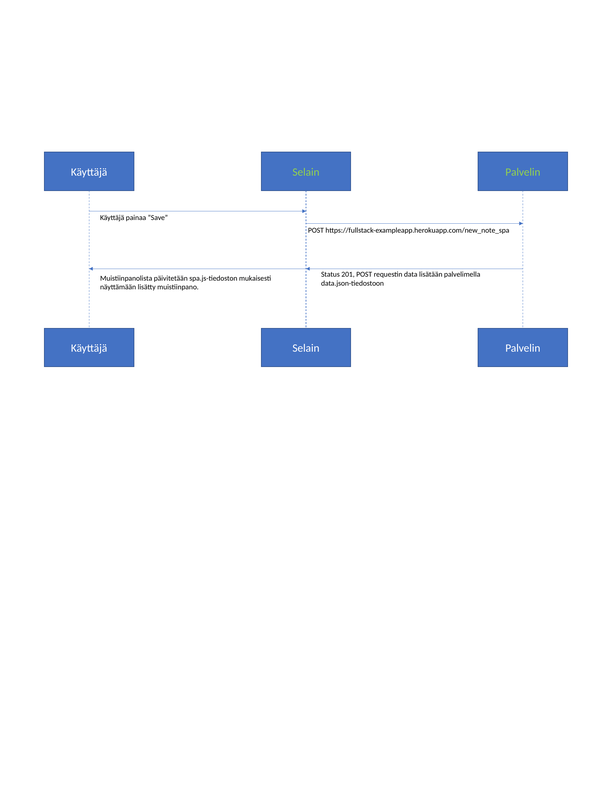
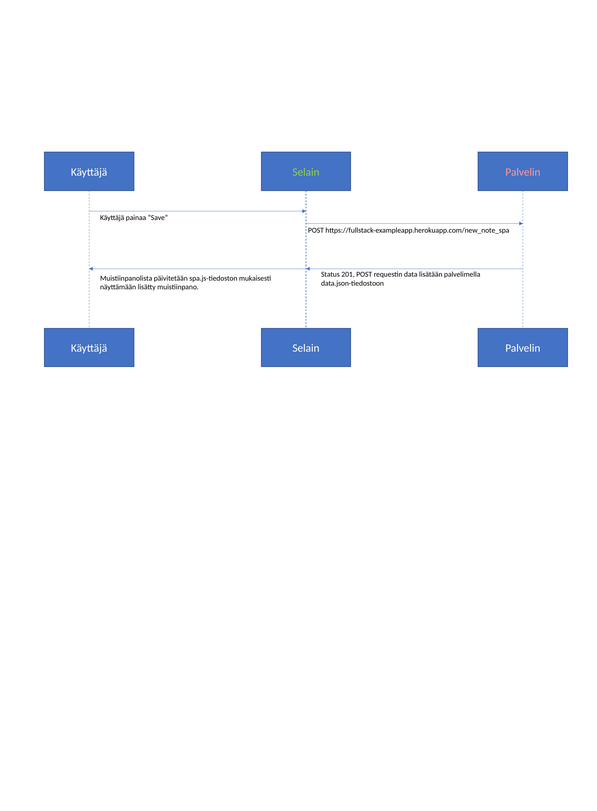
Palvelin colour: light green -> pink (523, 172)
